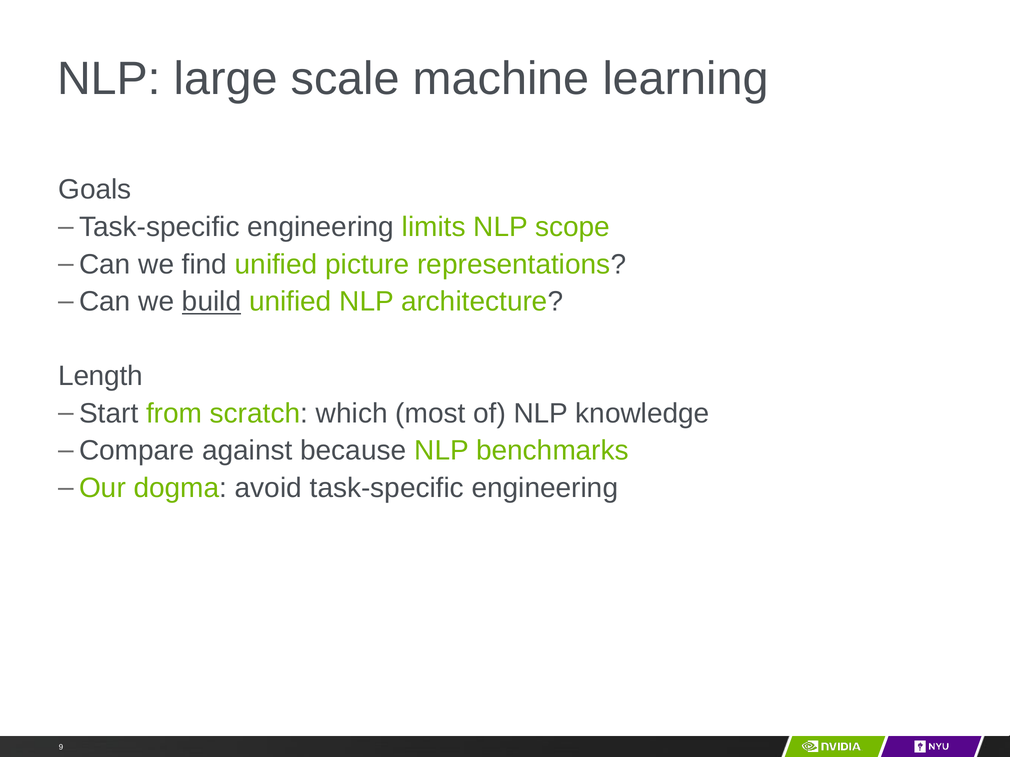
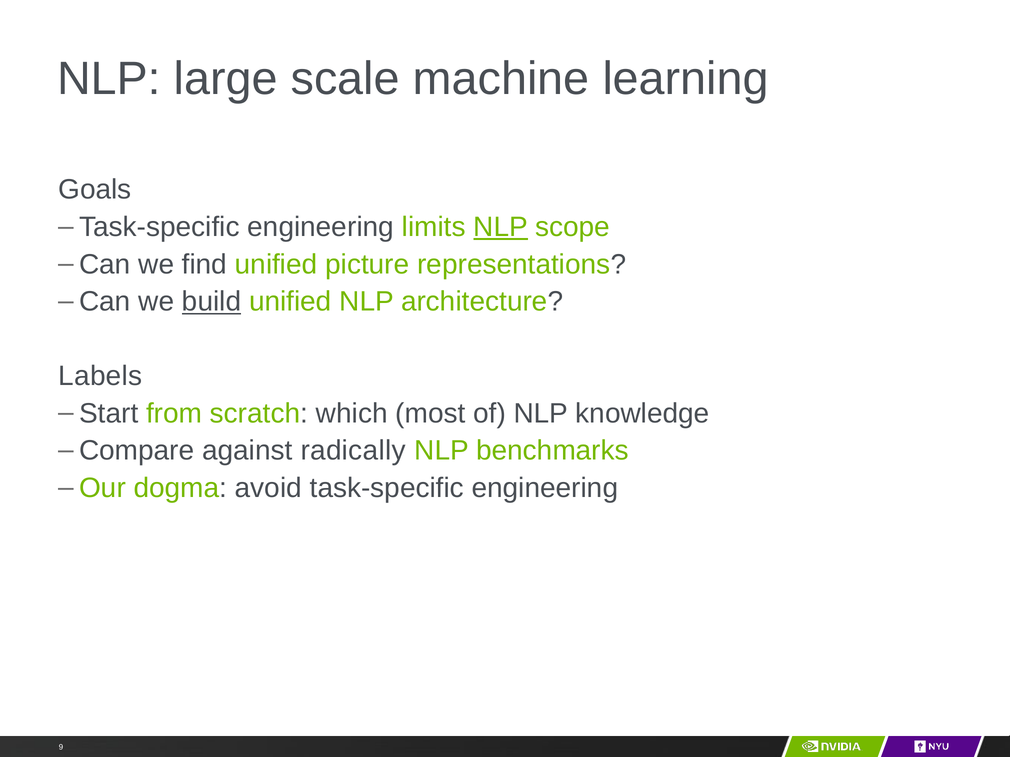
NLP underline: none -> present (501, 227)
Length: Length -> Labels (100, 376)
because: because -> radically (353, 451)
